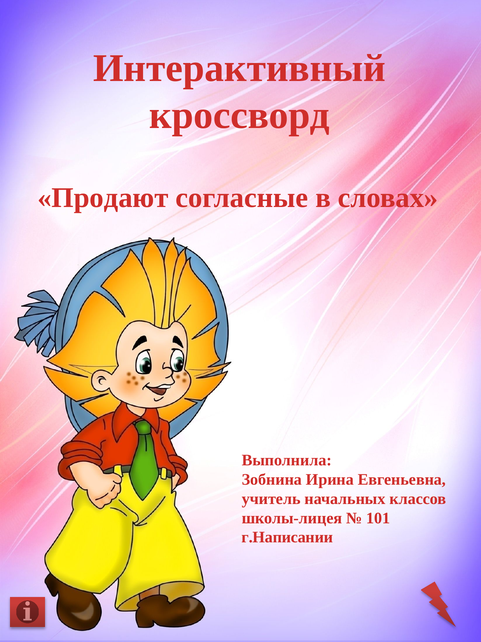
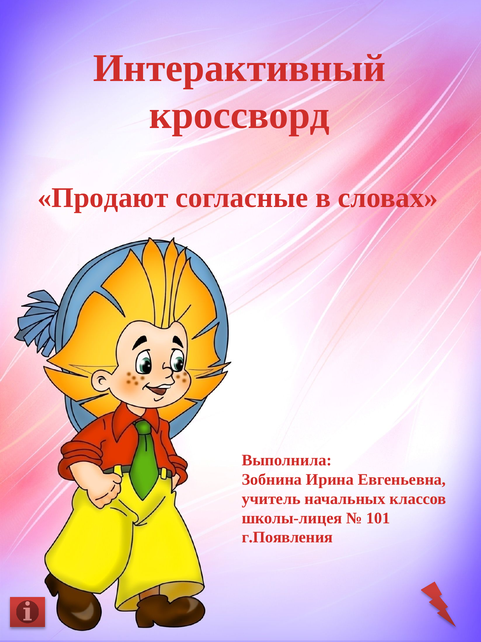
г.Написании: г.Написании -> г.Появления (287, 537)
